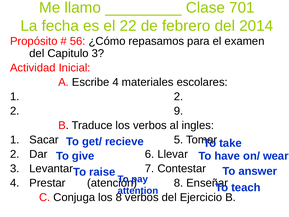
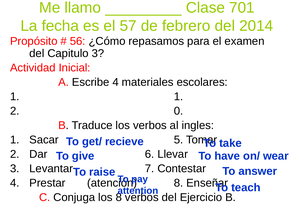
22: 22 -> 57 (128, 26)
1 2: 2 -> 1 (179, 96)
9: 9 -> 0 (179, 111)
